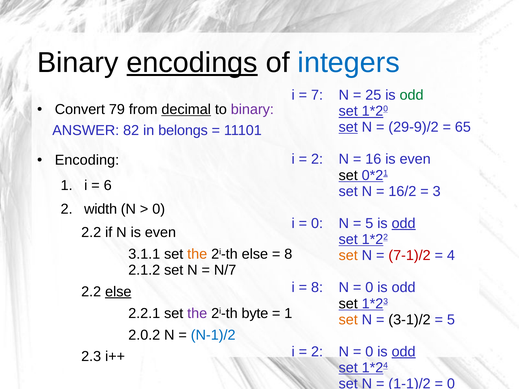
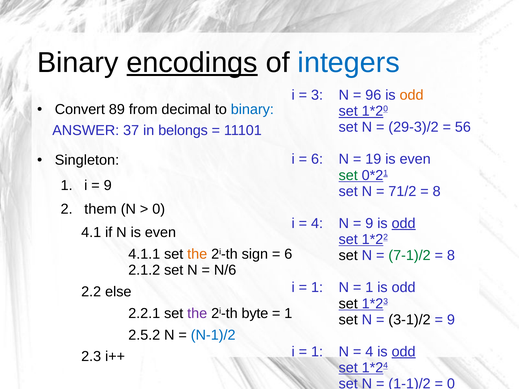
7: 7 -> 3 (317, 95)
25: 25 -> 96 (373, 95)
odd colour: green -> orange (412, 95)
79: 79 -> 89 (117, 110)
decimal underline: present -> none (186, 110)
binary colour: purple -> blue (252, 110)
set underline: present -> none (348, 127)
29-9)/2: 29-9)/2 -> 29-3)/2 (414, 127)
65: 65 -> 56 (463, 127)
82: 82 -> 37 (131, 130)
2: 2 -> 6 (317, 159)
16: 16 -> 19 (373, 159)
Encoding: Encoding -> Singleton (87, 160)
set colour: black -> green (348, 175)
6: 6 -> 9 (108, 186)
16/2: 16/2 -> 71/2 (402, 191)
3: 3 -> 8 (437, 191)
width: width -> them (100, 209)
0: 0 -> 4 (317, 224)
5: 5 -> 9 (369, 224)
2.2: 2.2 -> 4.1 (91, 233)
3.1.1: 3.1.1 -> 4.1.1 (144, 254)
2i-th else: else -> sign (255, 254)
8: 8 -> 6 (288, 254)
set colour: orange -> black (348, 256)
7-1)/2 colour: red -> green (410, 256)
4: 4 -> 8 (451, 256)
N/7: N/7 -> N/6 (225, 270)
8: 8 -> 1 (317, 288)
0: 0 -> 1 (369, 288)
else underline: present -> none (118, 292)
set colour: orange -> black (348, 320)
5: 5 -> 9 (451, 320)
2.0.2: 2.0.2 -> 2.5.2 (144, 335)
2: 2 -> 1 (317, 352)
0: 0 -> 4 (369, 352)
